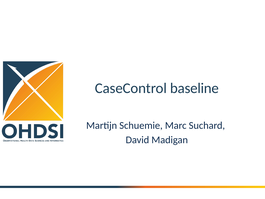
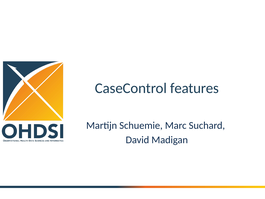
baseline: baseline -> features (194, 88)
